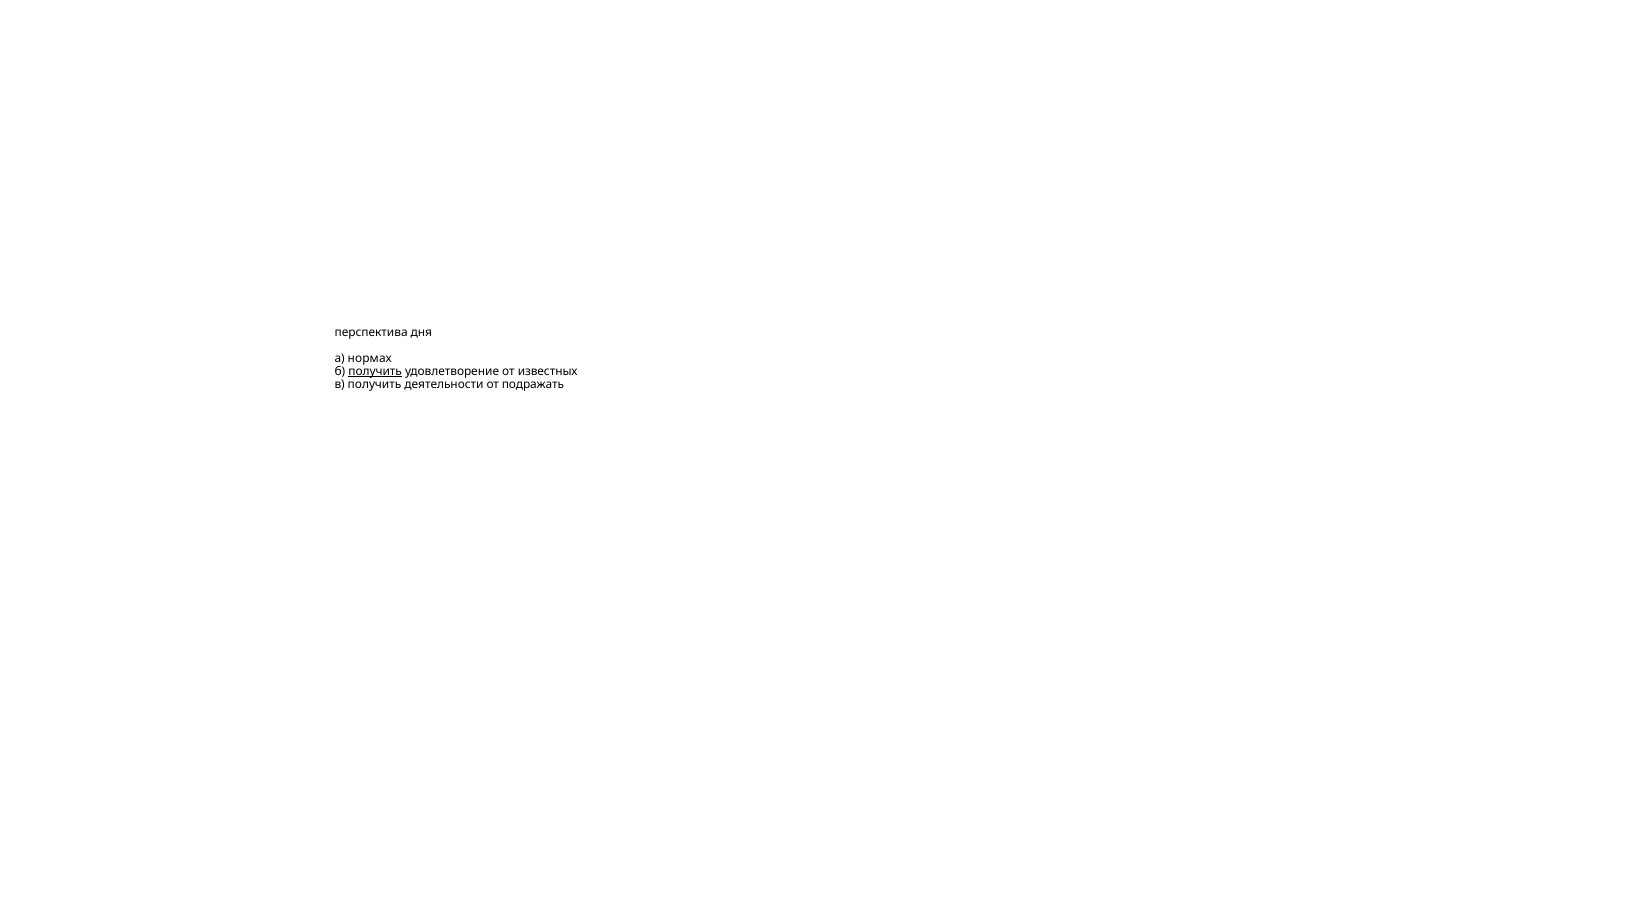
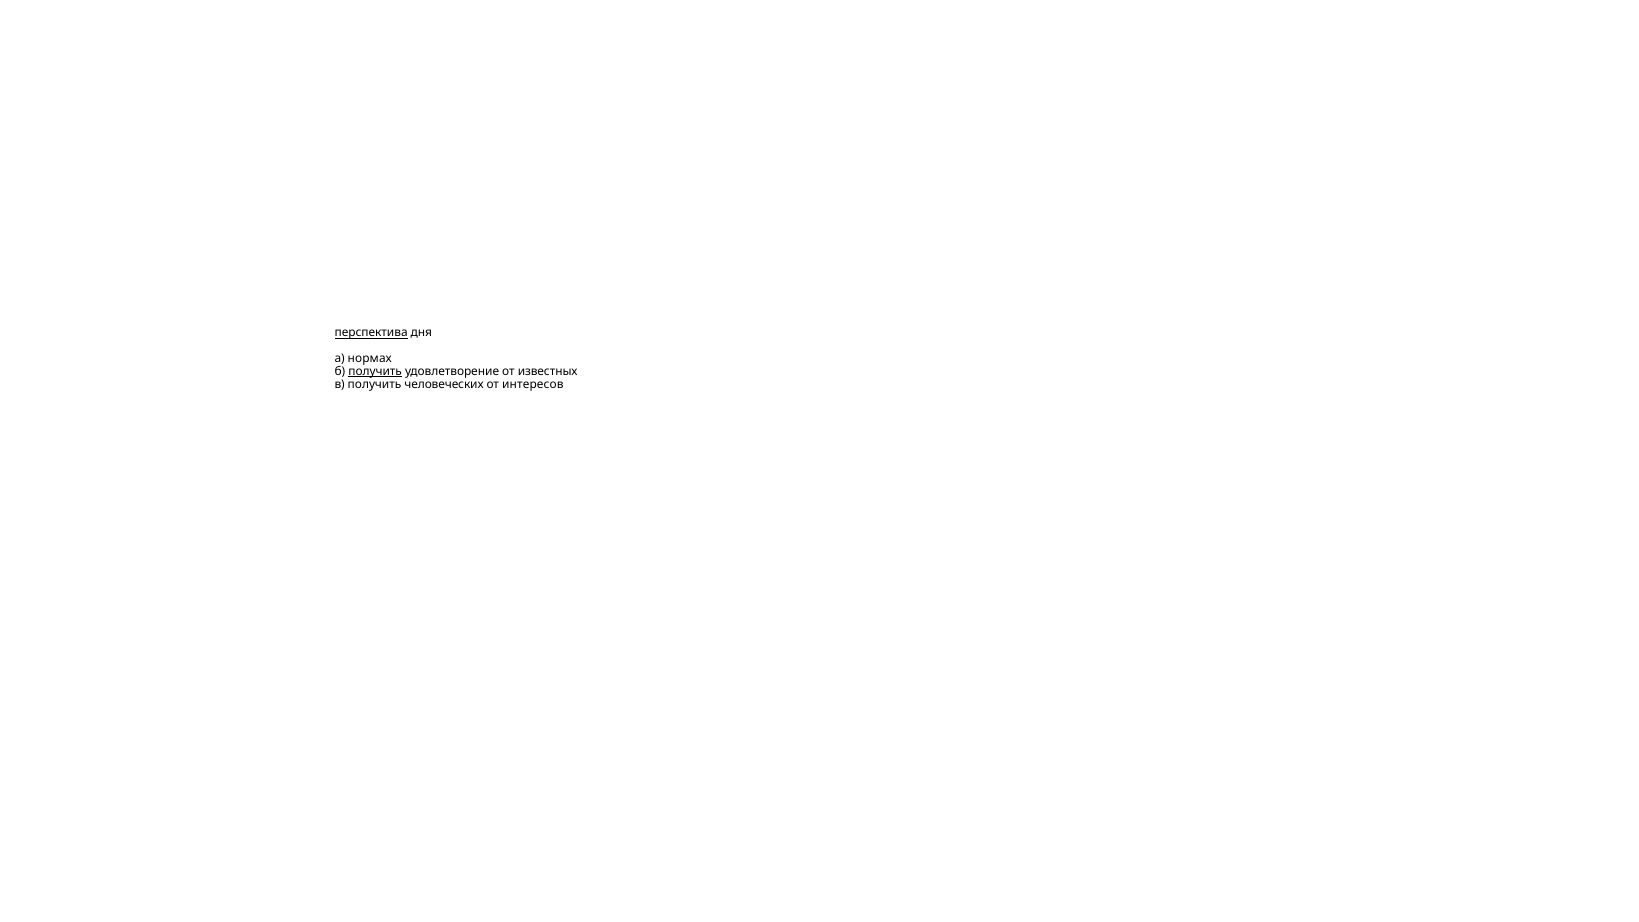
перспектива underline: none -> present (371, 333)
деятельности: деятельности -> человеческих (444, 384)
подражать: подражать -> интересов (533, 384)
